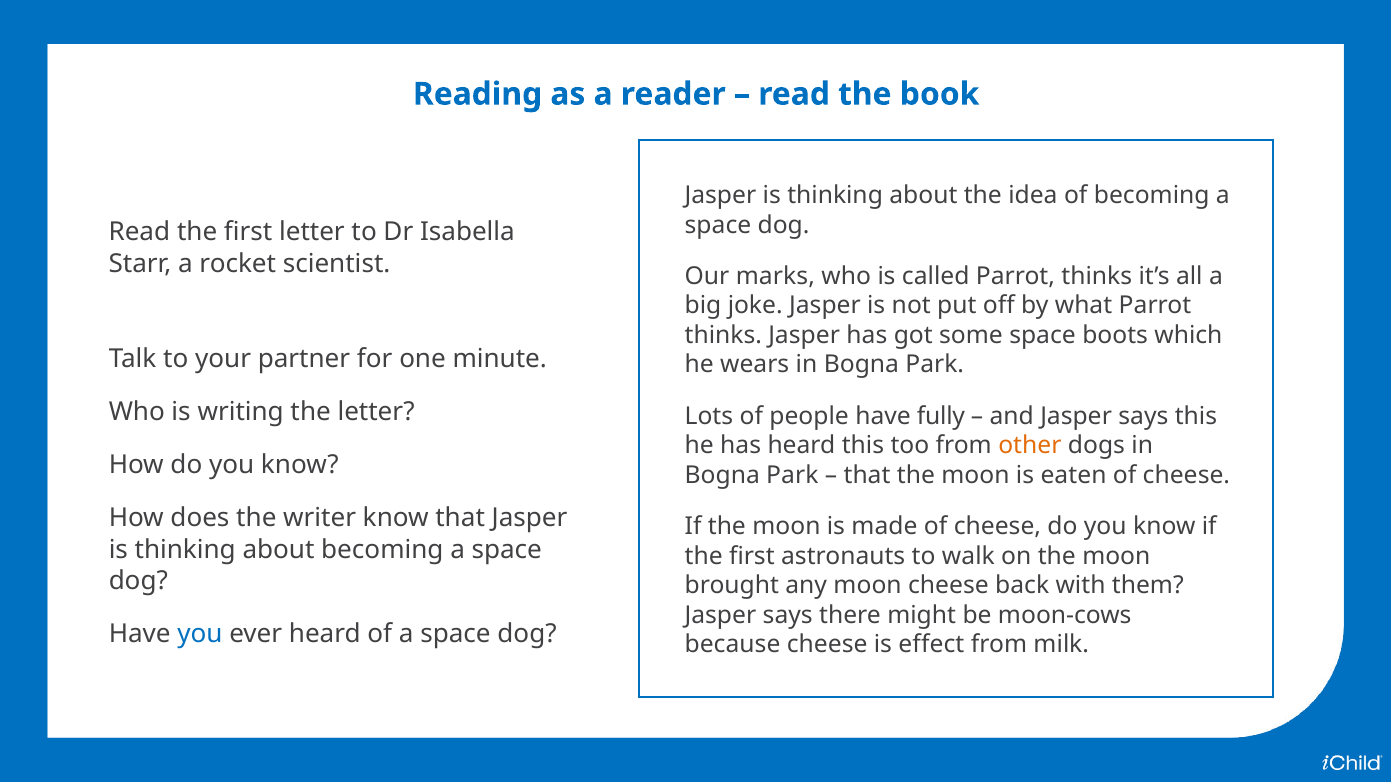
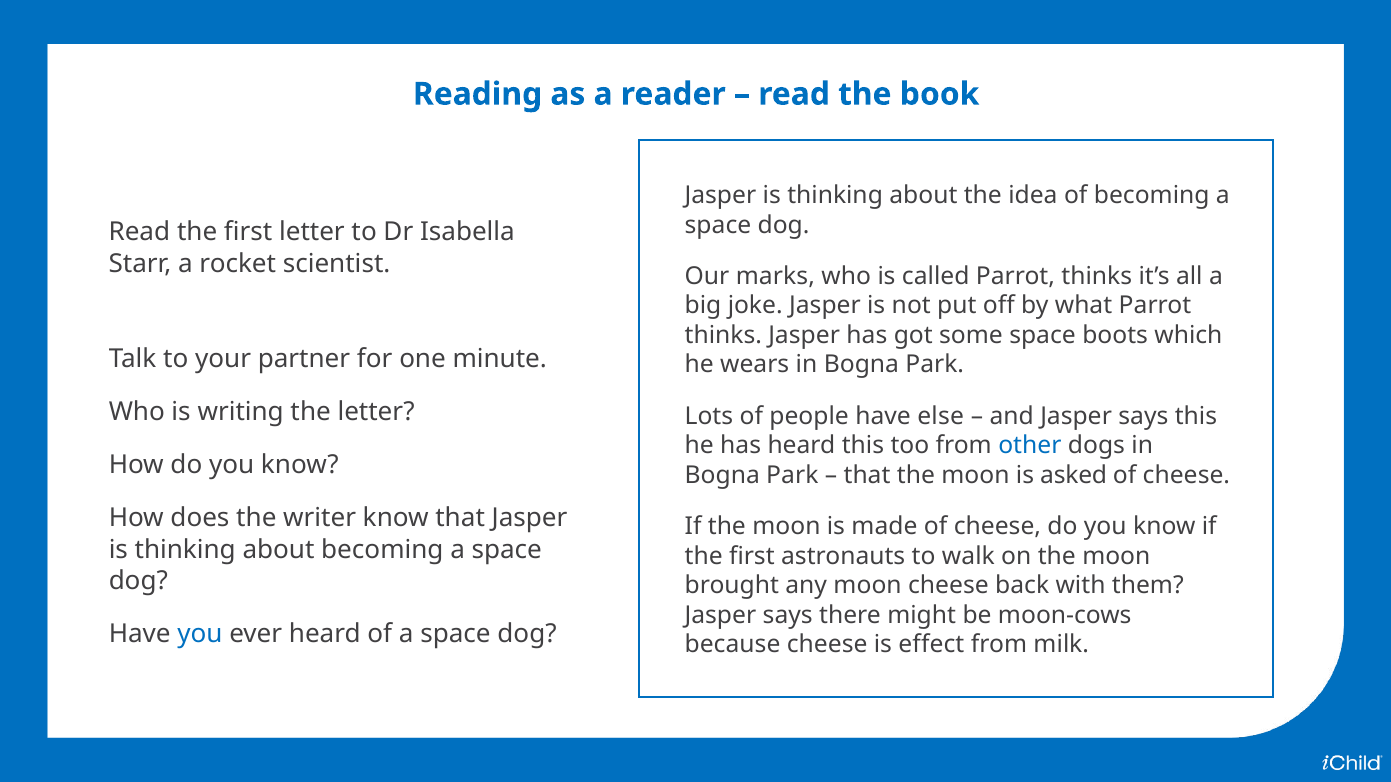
fully: fully -> else (941, 416)
other colour: orange -> blue (1030, 446)
eaten: eaten -> asked (1074, 475)
